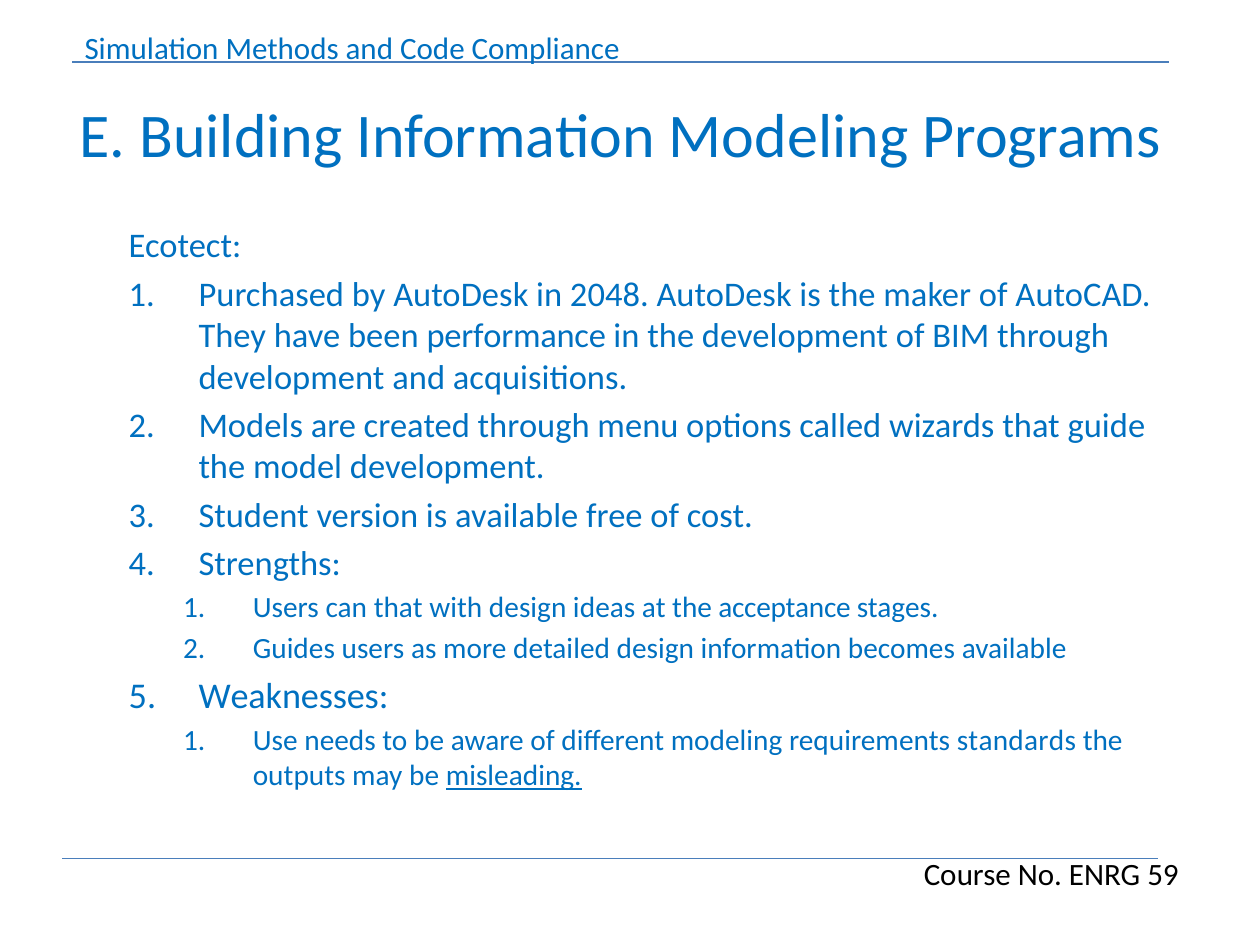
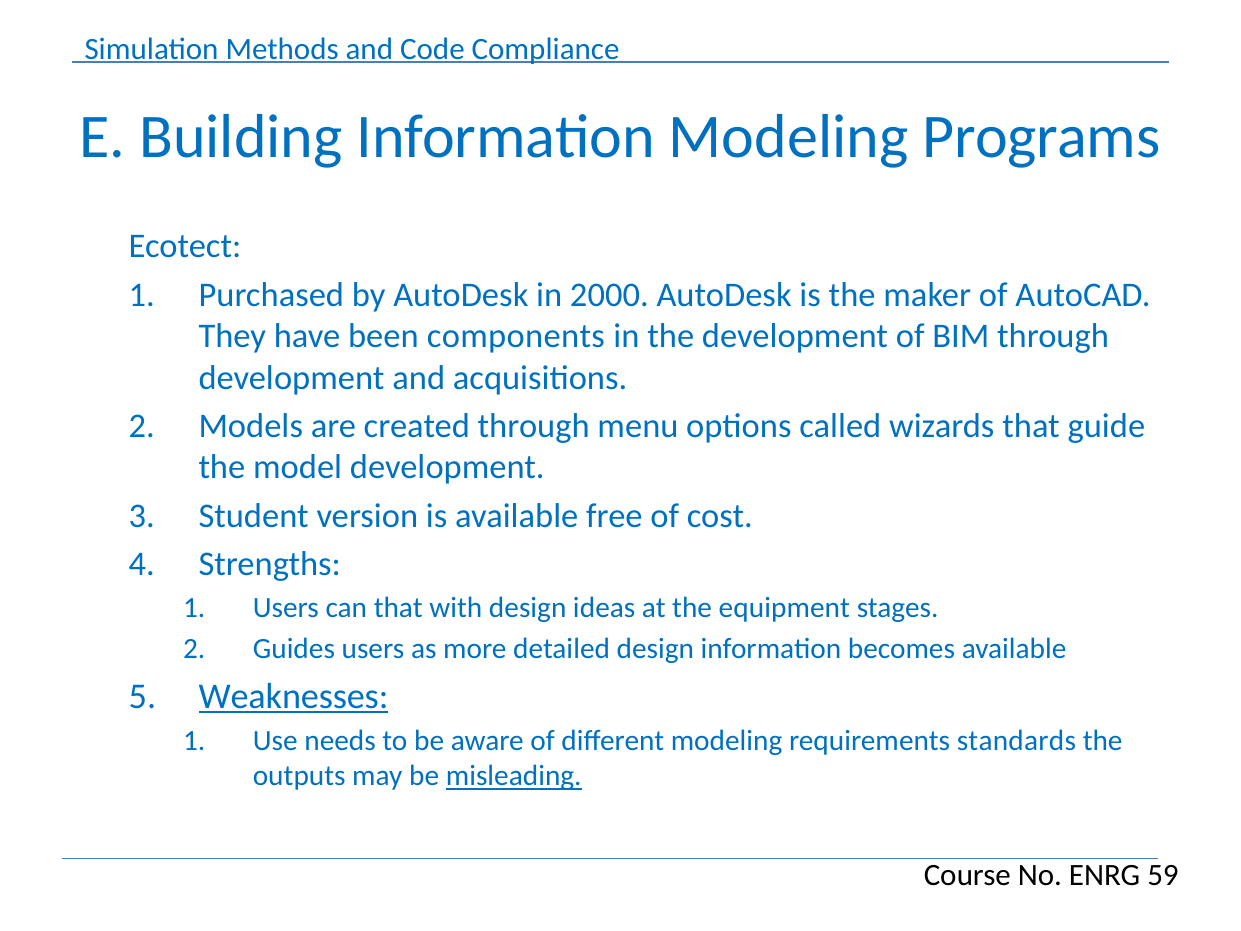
2048: 2048 -> 2000 (609, 295)
performance: performance -> components (516, 336)
acceptance: acceptance -> equipment (784, 608)
Weaknesses underline: none -> present (293, 696)
